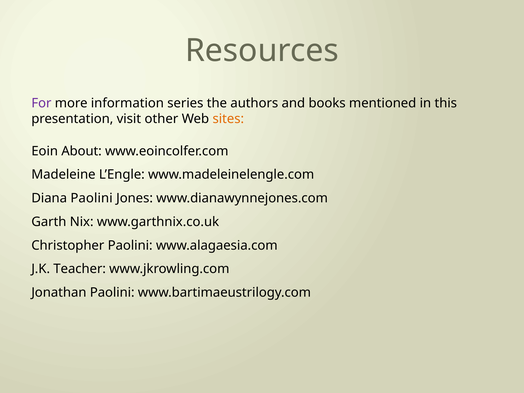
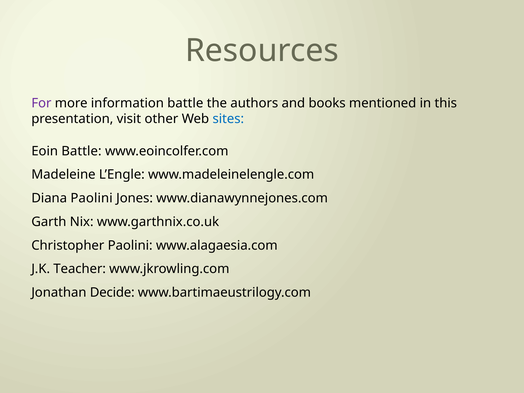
information series: series -> battle (185, 103)
sites colour: orange -> blue (228, 119)
Eoin About: About -> Battle (81, 151)
Jonathan Paolini: Paolini -> Decide (112, 293)
